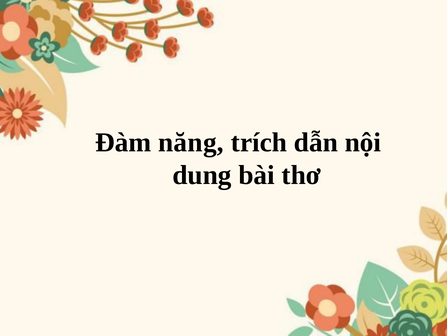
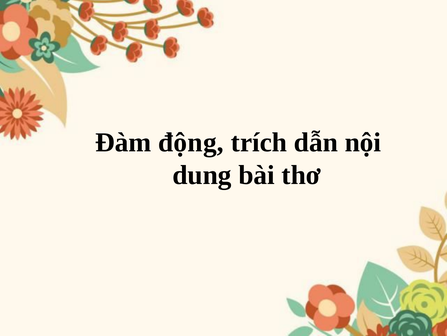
năng: năng -> động (191, 142)
